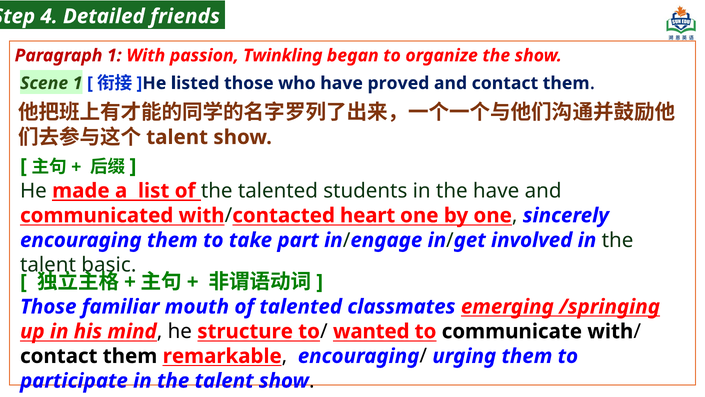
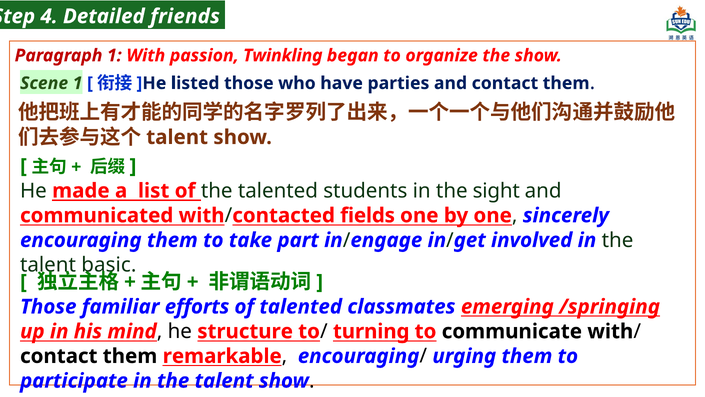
proved: proved -> parties (398, 83)
the have: have -> sight (496, 191)
heart: heart -> fields (368, 215)
mouth: mouth -> efforts (197, 306)
wanted: wanted -> turning (371, 331)
